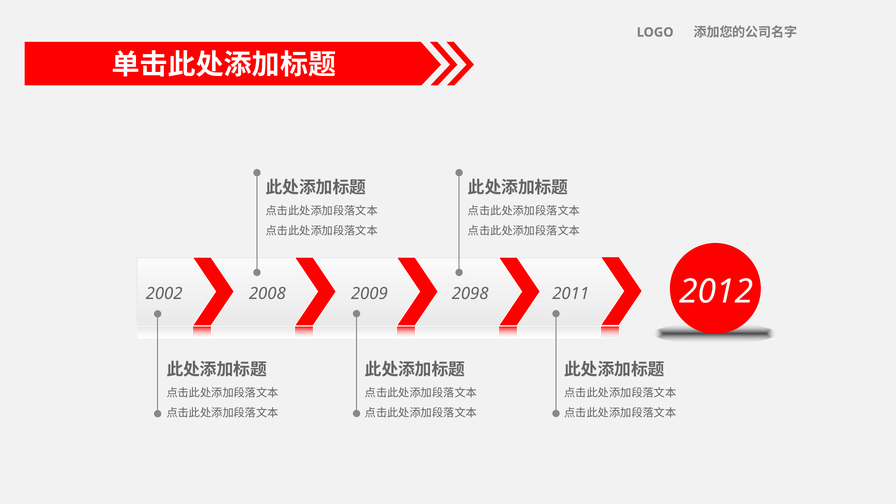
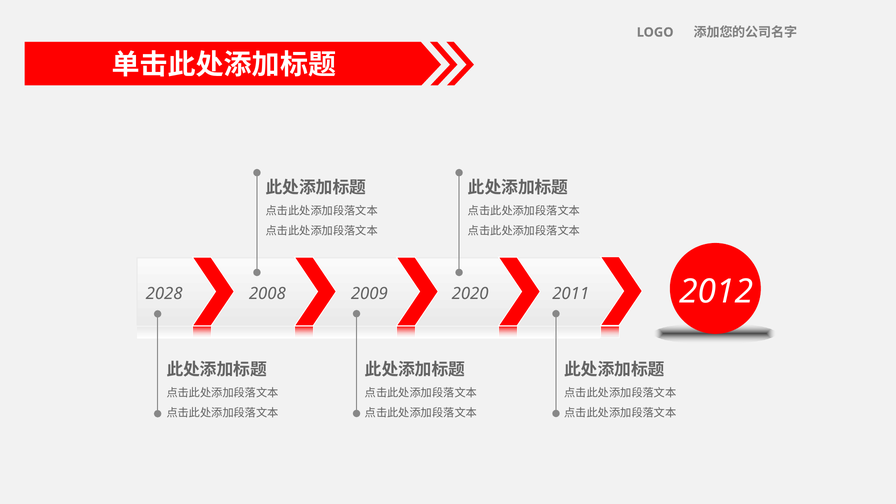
2002: 2002 -> 2028 (164, 294)
2098: 2098 -> 2020 (470, 294)
